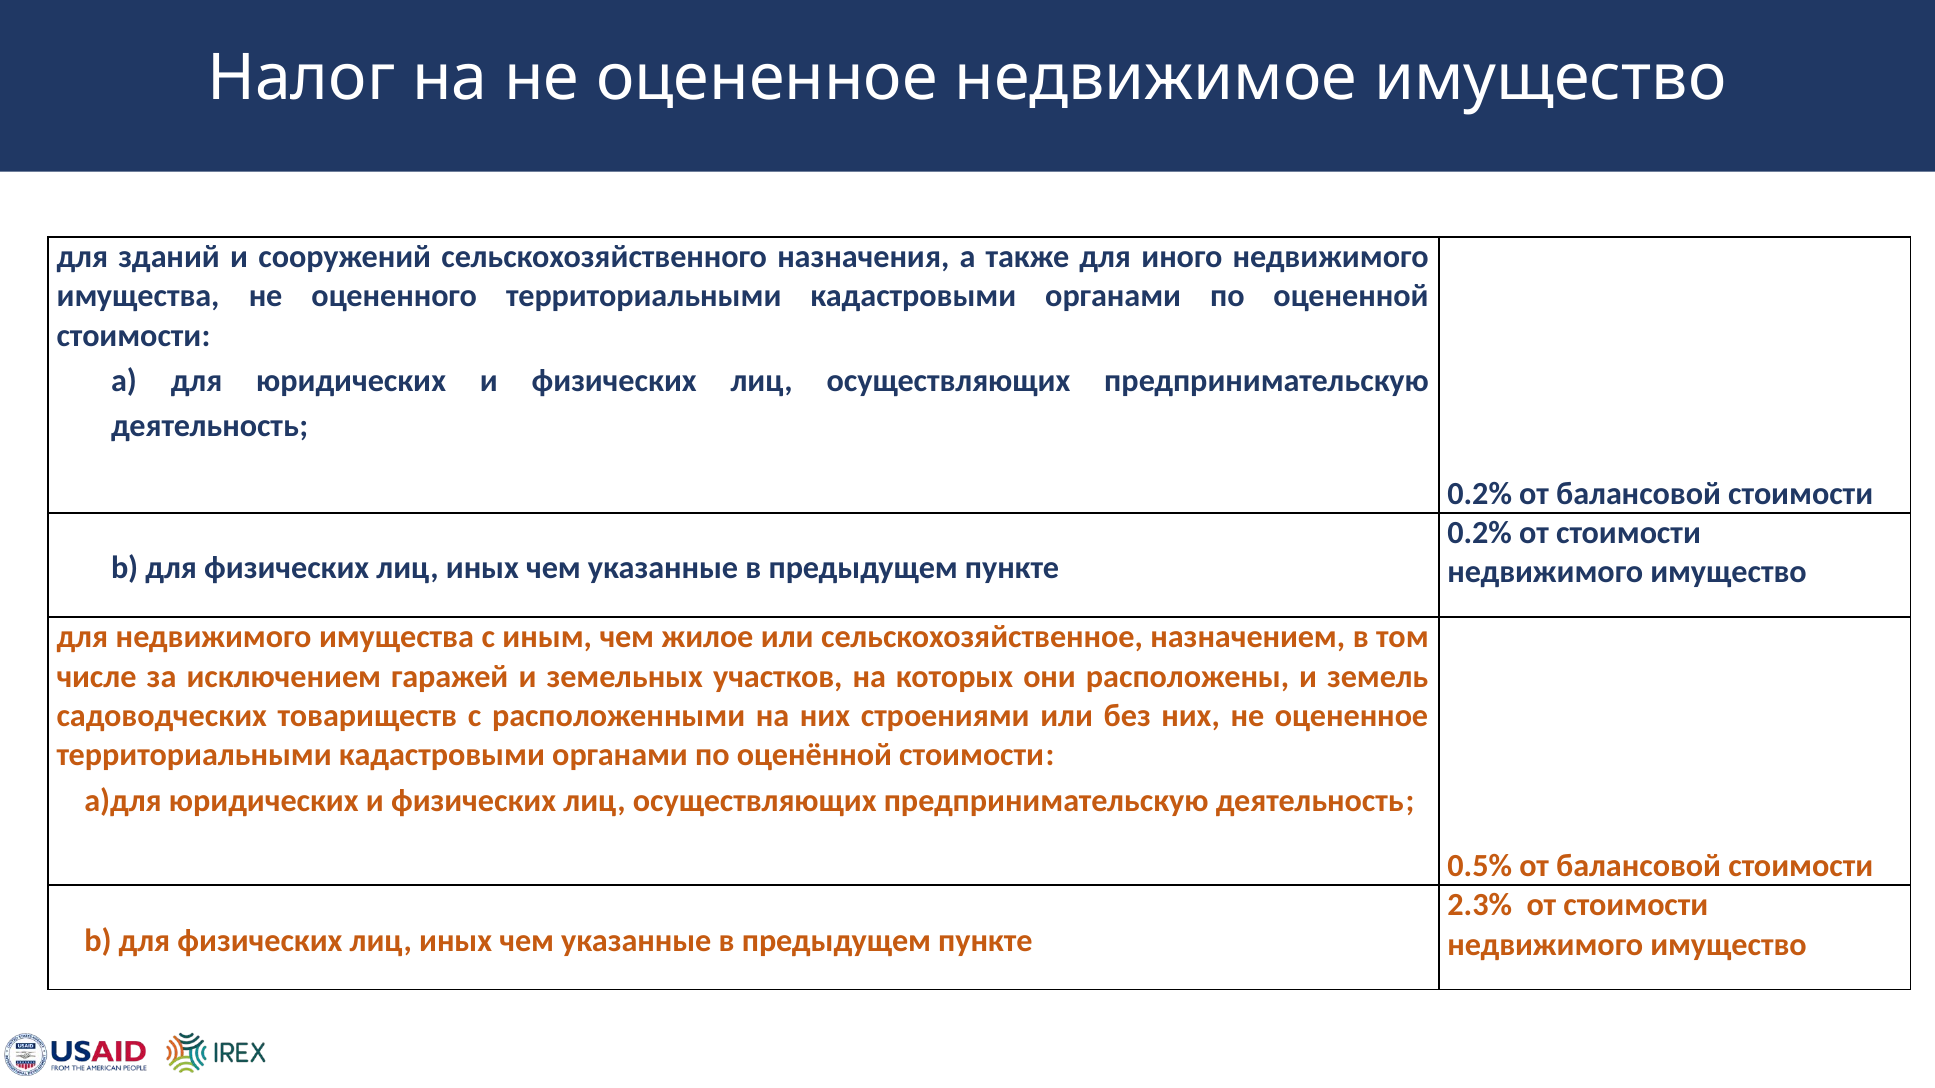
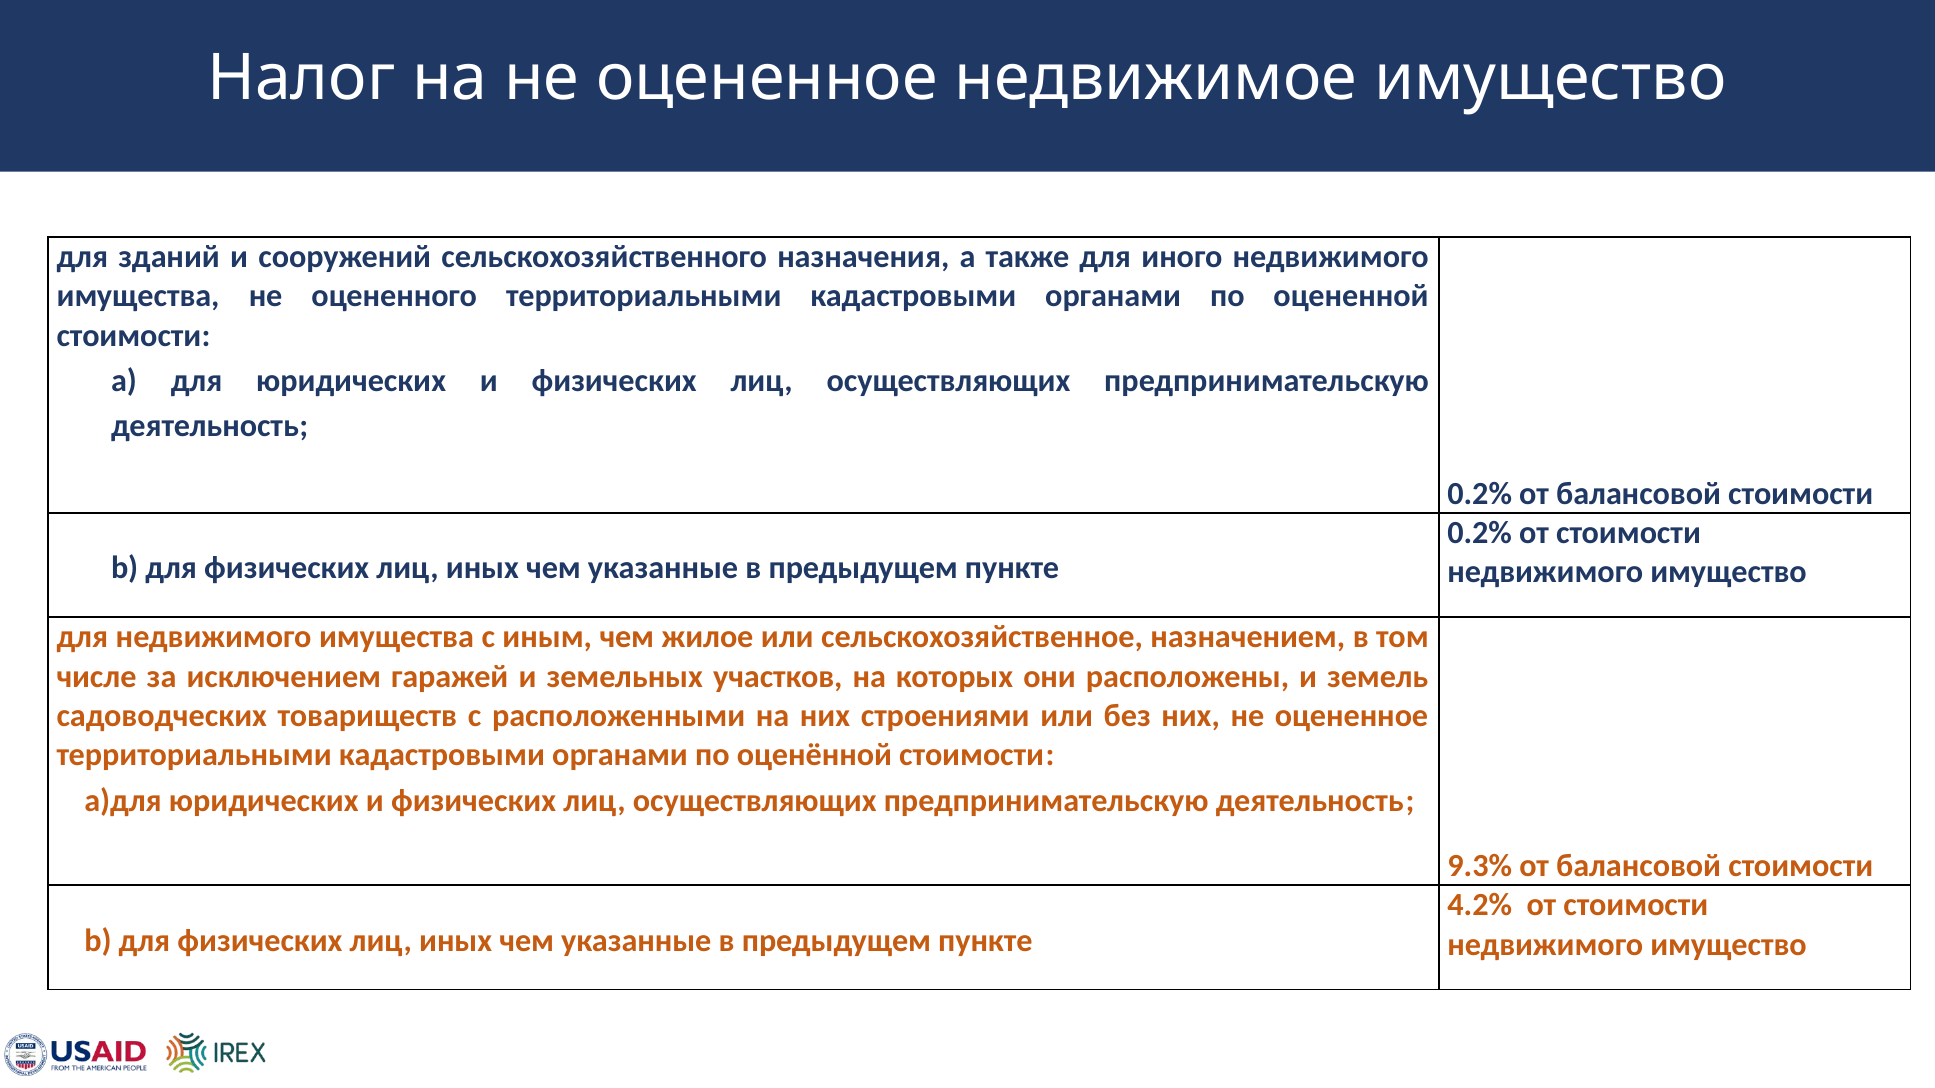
0.5%: 0.5% -> 9.3% (1480, 866)
2.3%: 2.3% -> 4.2% (1480, 906)
